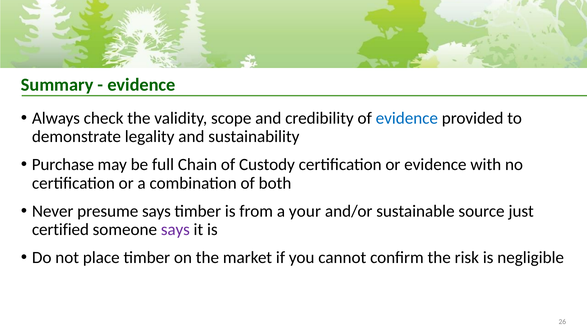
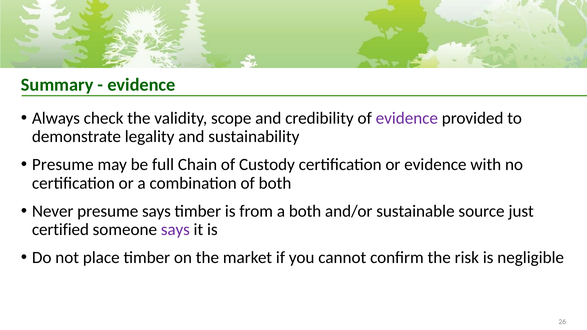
evidence colour: blue -> purple (407, 118)
Purchase: Purchase -> Presume (63, 165)
a your: your -> both (305, 211)
